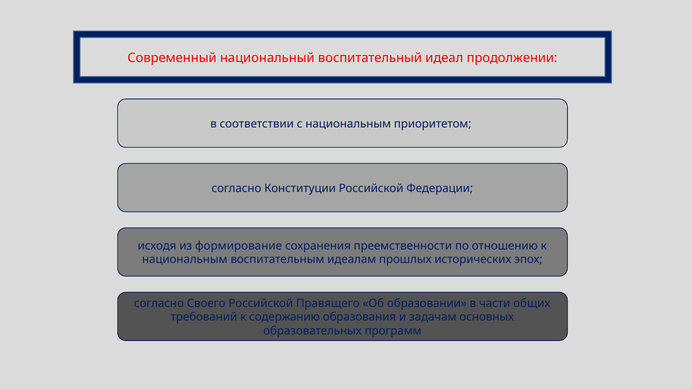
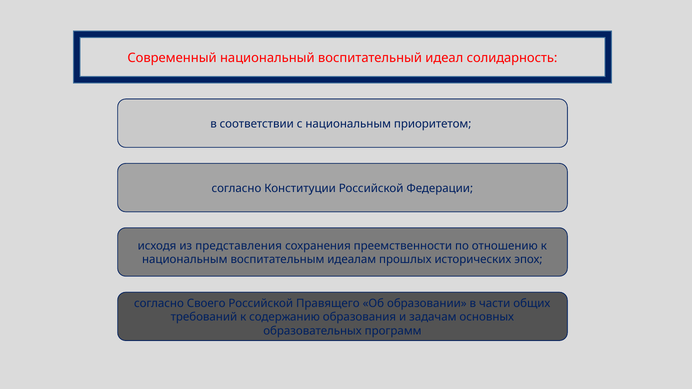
продолжении: продолжении -> солидарность (512, 58)
формирование: формирование -> представления (239, 246)
